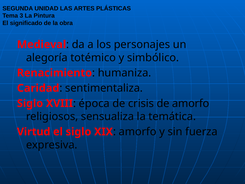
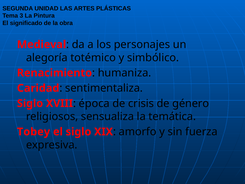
de amorfo: amorfo -> género (191, 103)
Virtud: Virtud -> Tobey (34, 132)
